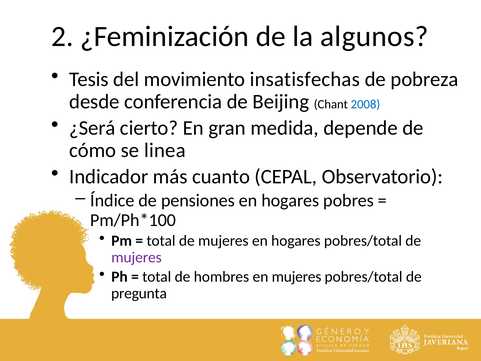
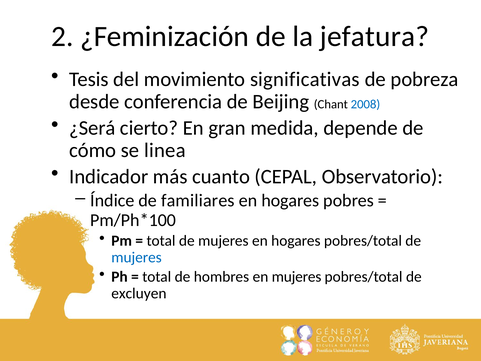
algunos: algunos -> jefatura (374, 37)
insatisfechas: insatisfechas -> significativas (305, 79)
pensiones: pensiones -> familiares (198, 200)
mujeres colour: purple -> blue (137, 257)
pregunta: pregunta -> excluyen (139, 293)
